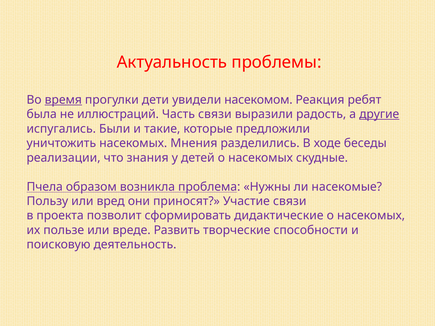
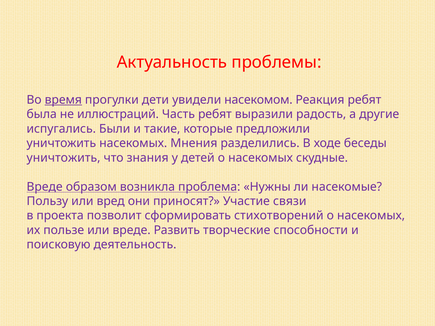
Часть связи: связи -> ребят (215, 114)
другие underline: present -> none (379, 114)
реализации: реализации -> уничтожить (63, 158)
Пчела: Пчела -> Вреде (45, 187)
дидактические: дидактические -> стихотворений (279, 216)
